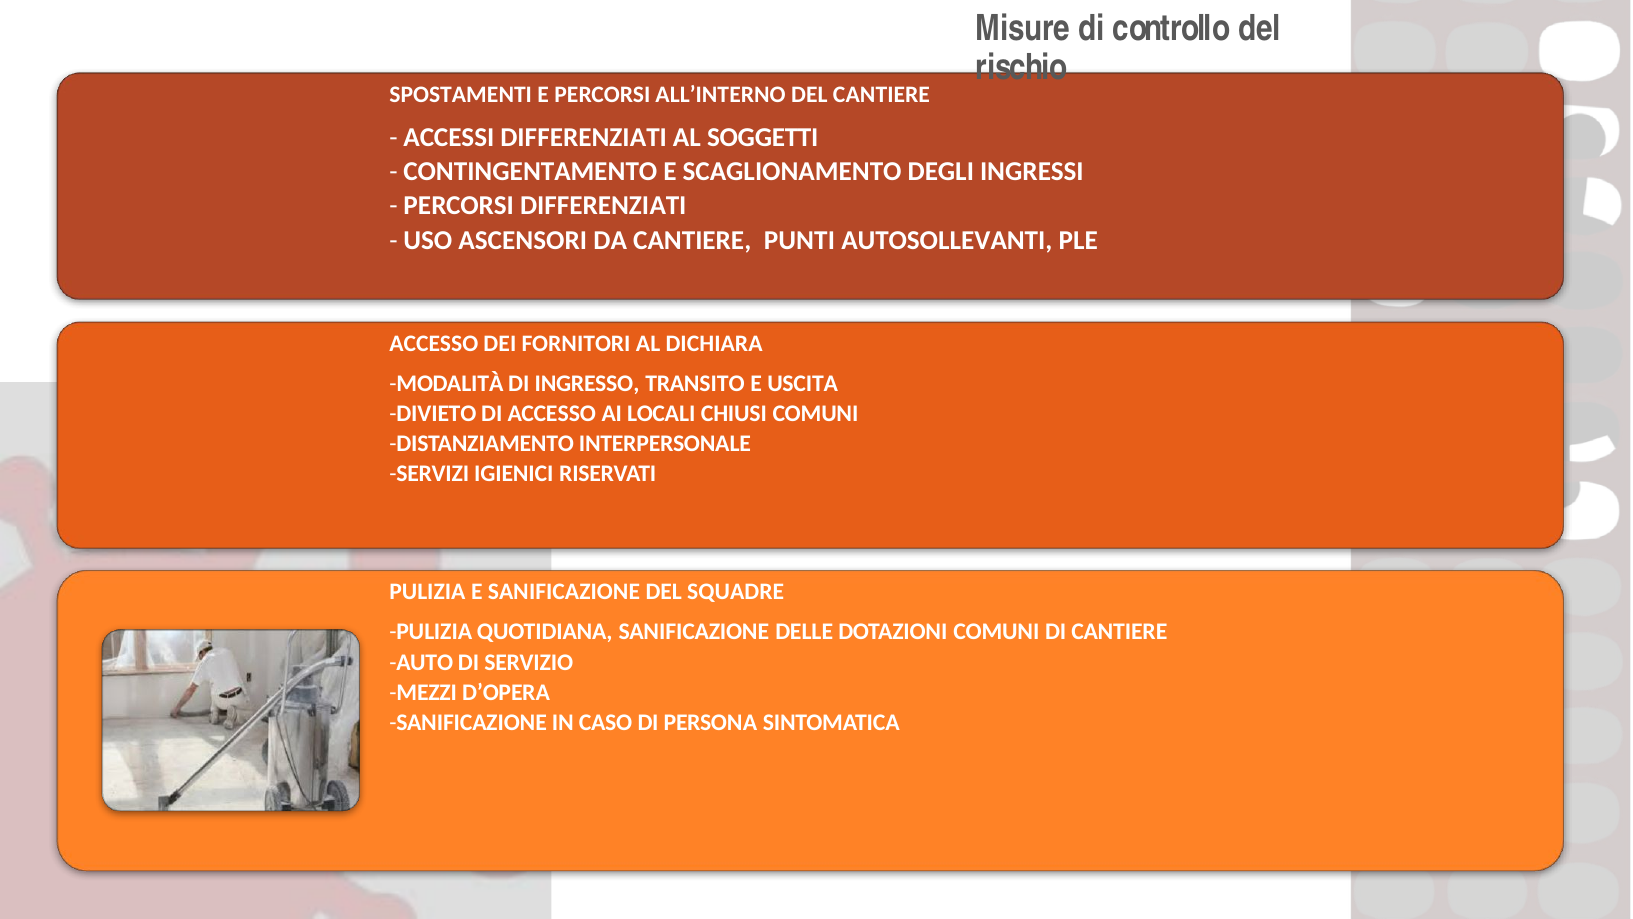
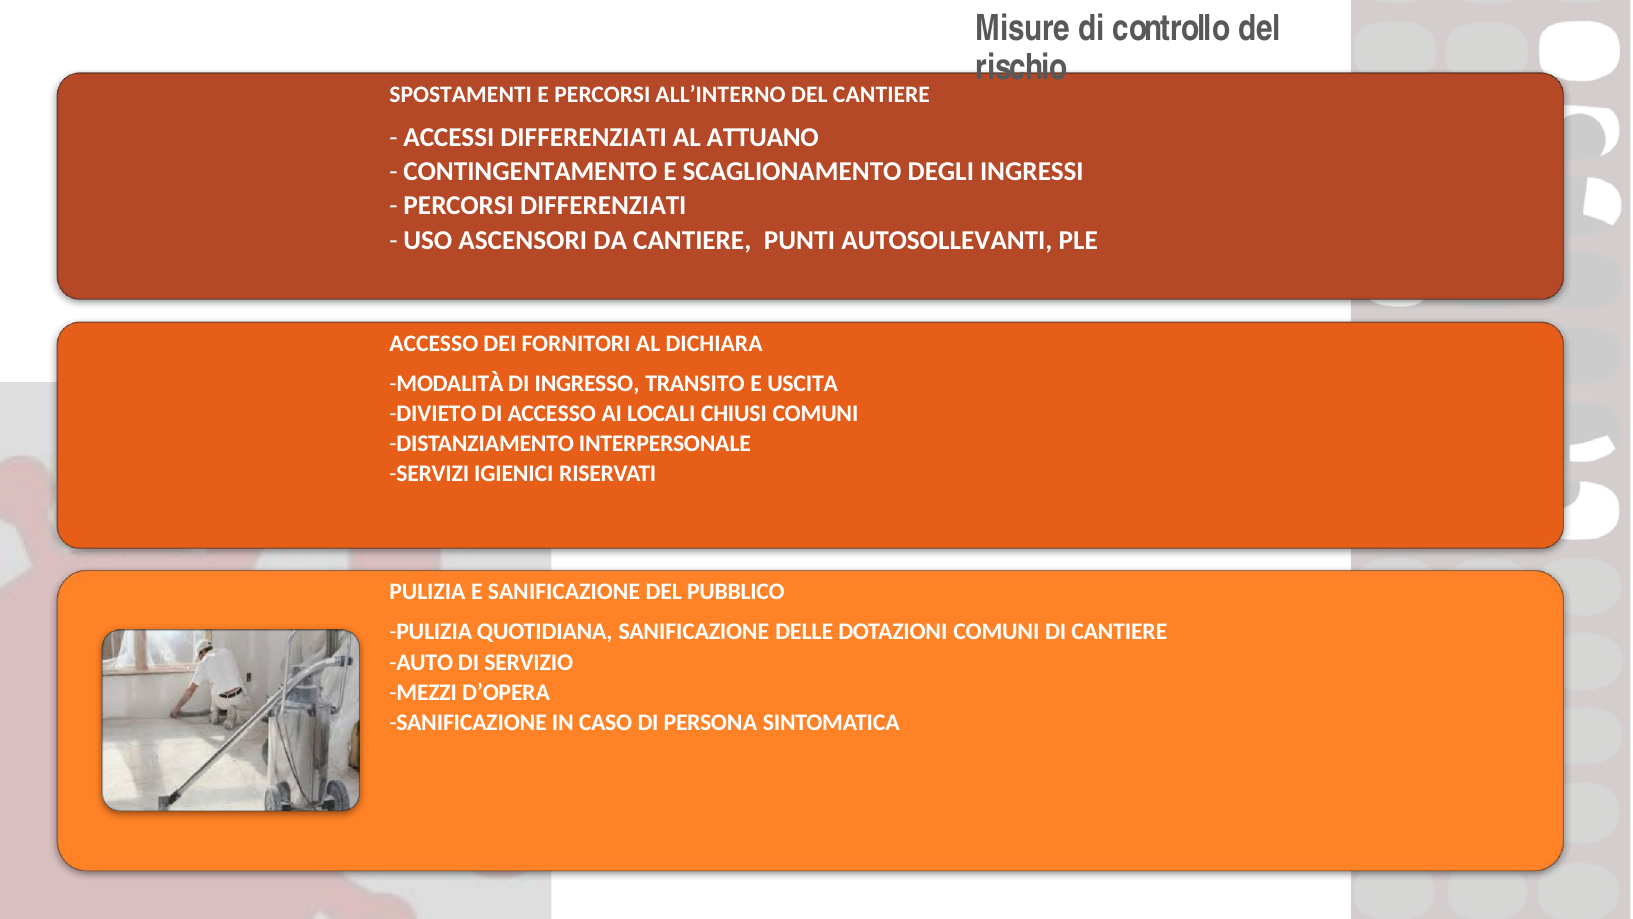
SOGGETTI: SOGGETTI -> ATTUANO (763, 137)
SQUADRE: SQUADRE -> PUBBLICO (736, 592)
